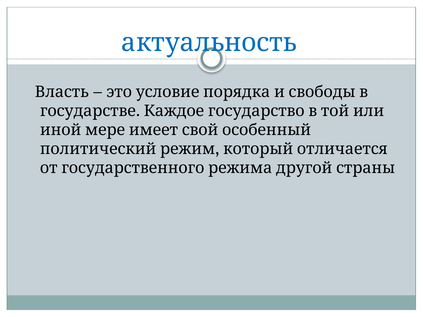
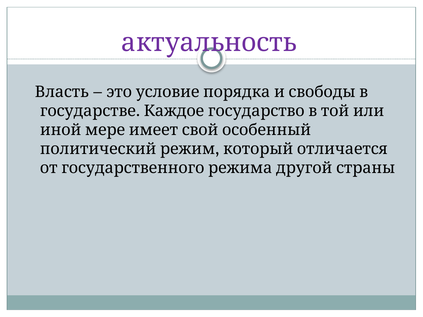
актуальность colour: blue -> purple (209, 43)
